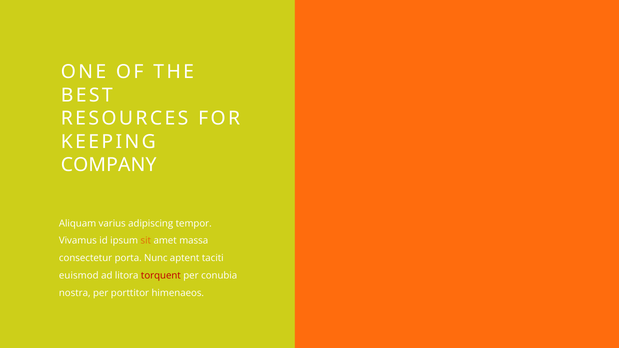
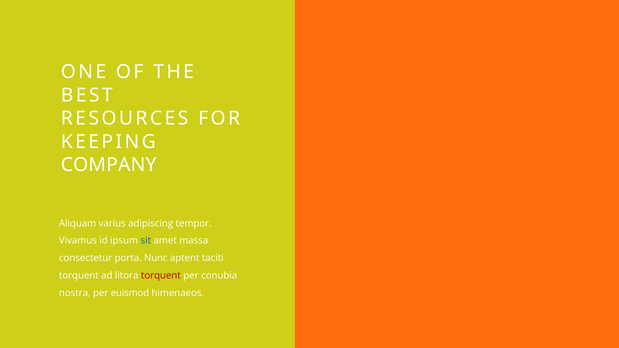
sit colour: orange -> blue (146, 241)
euismod: euismod -> torquent (79, 276)
porttitor: porttitor -> euismod (130, 293)
